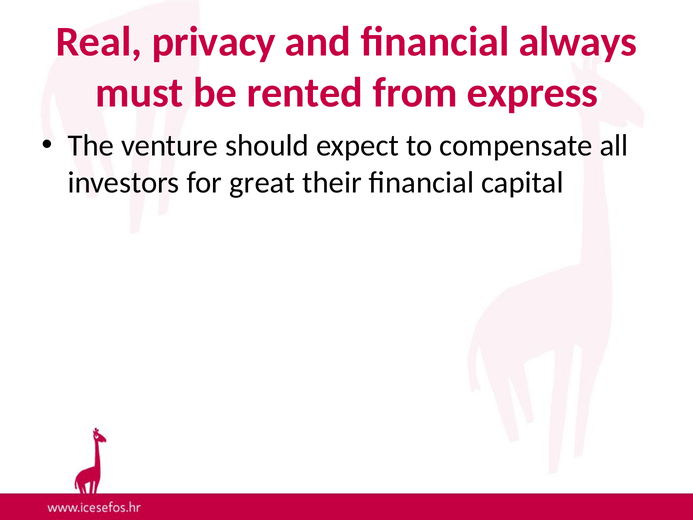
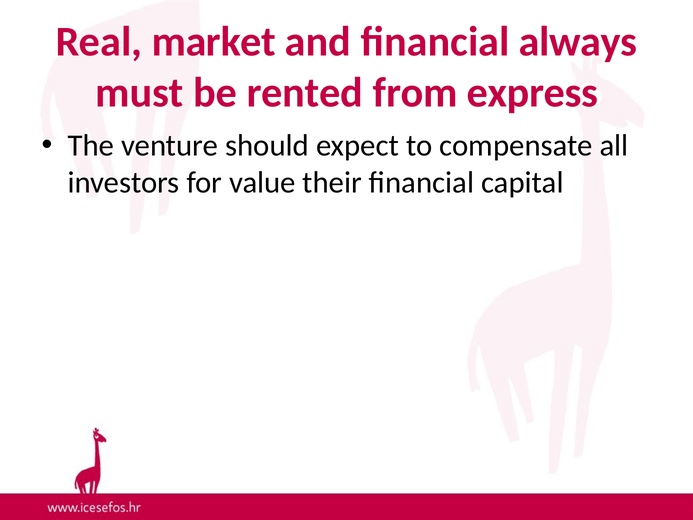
privacy: privacy -> market (214, 42)
great: great -> value (262, 182)
